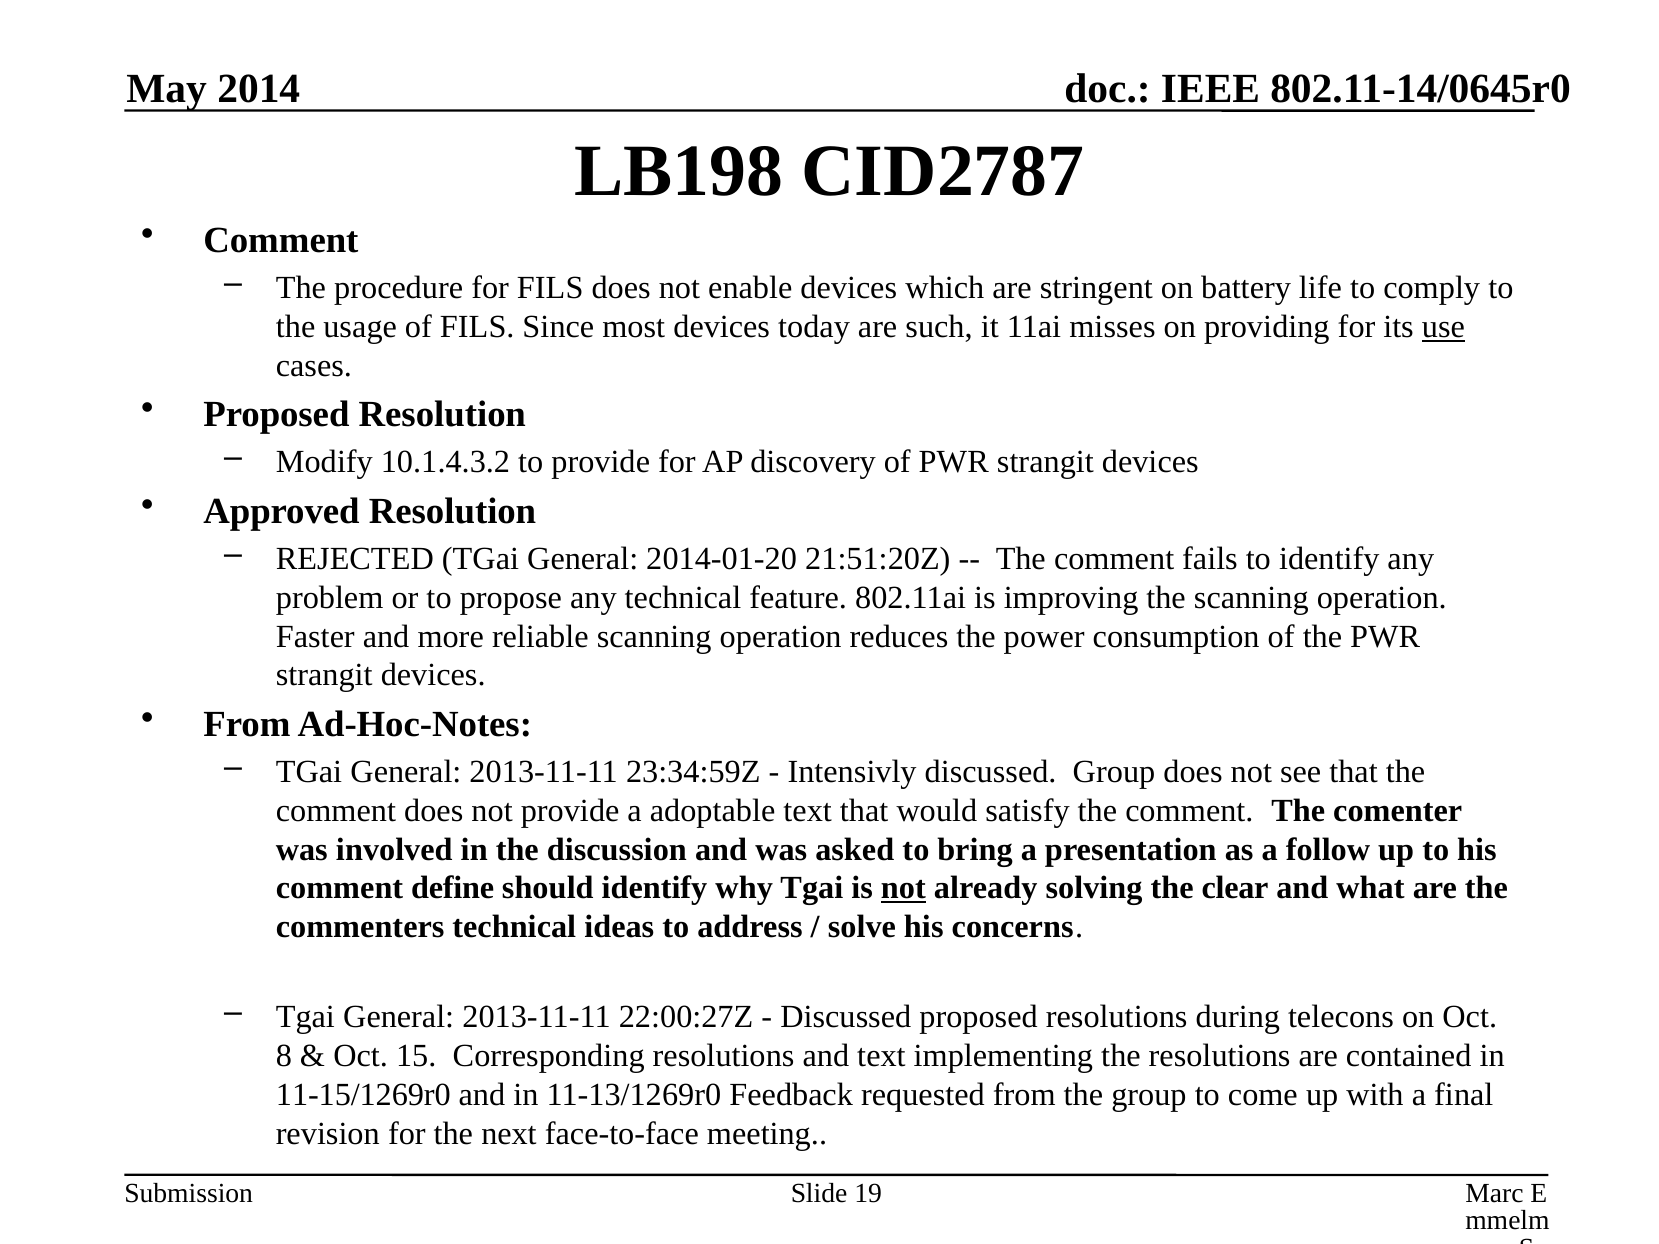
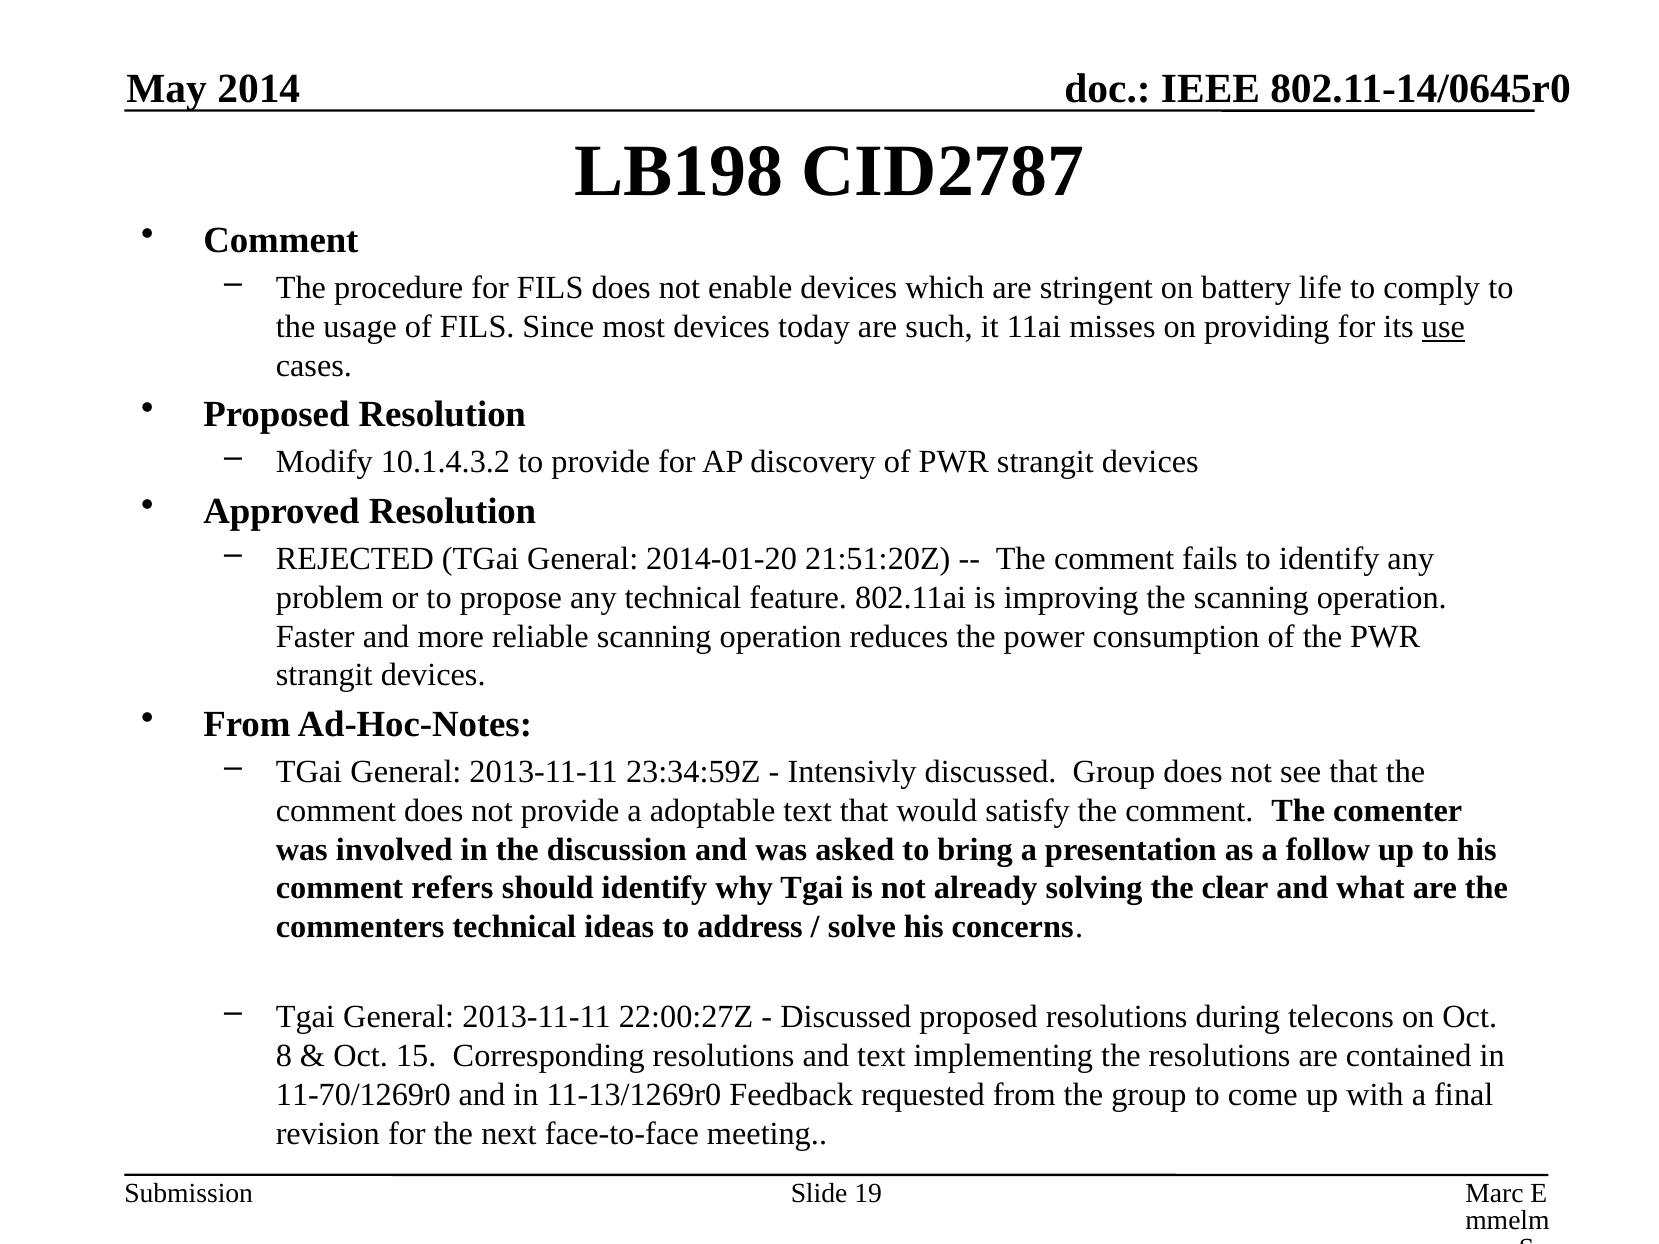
define: define -> refers (452, 888)
not underline: present -> none (903, 888)
11-15/1269r0: 11-15/1269r0 -> 11-70/1269r0 (363, 1095)
